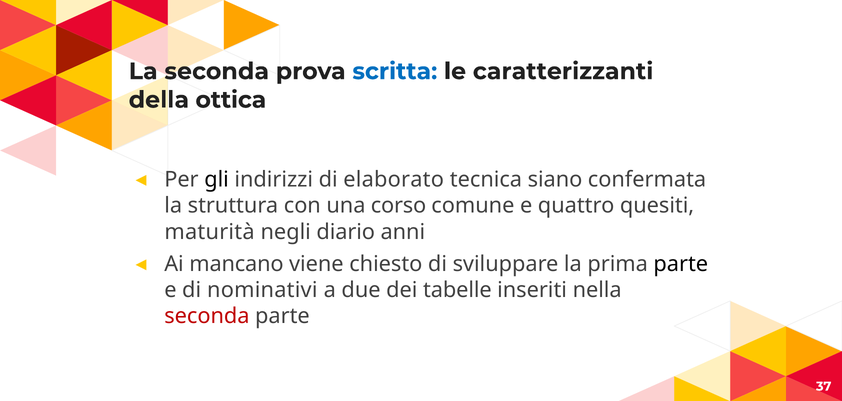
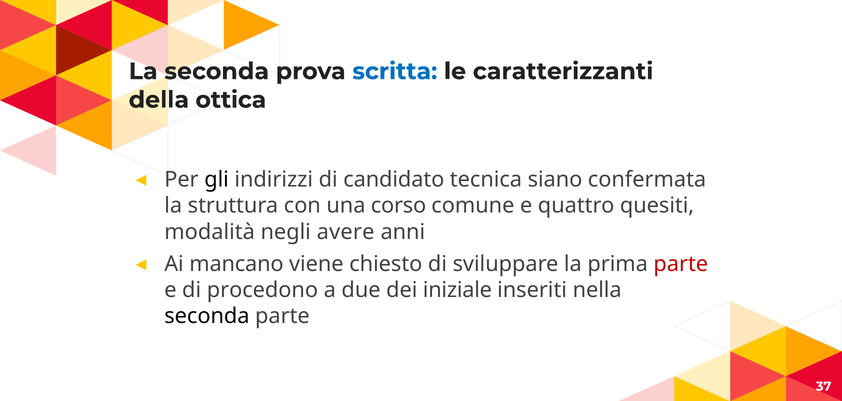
elaborato: elaborato -> candidato (394, 180)
maturità: maturità -> modalità (210, 232)
diario: diario -> avere (346, 232)
parte colour: black -> red (681, 264)
nominativi: nominativi -> procedono (262, 290)
tabelle: tabelle -> iniziale (457, 290)
seconda colour: red -> black (207, 316)
